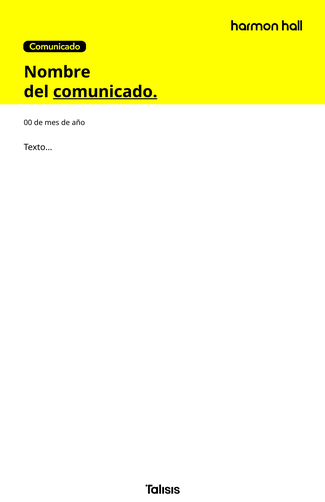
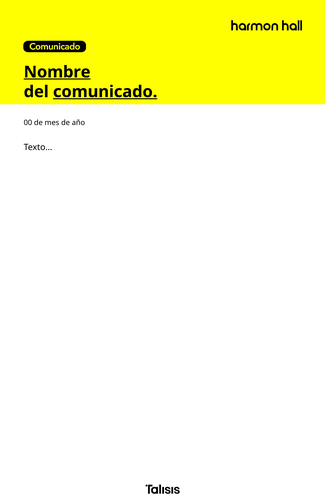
Nombre underline: none -> present (57, 72)
